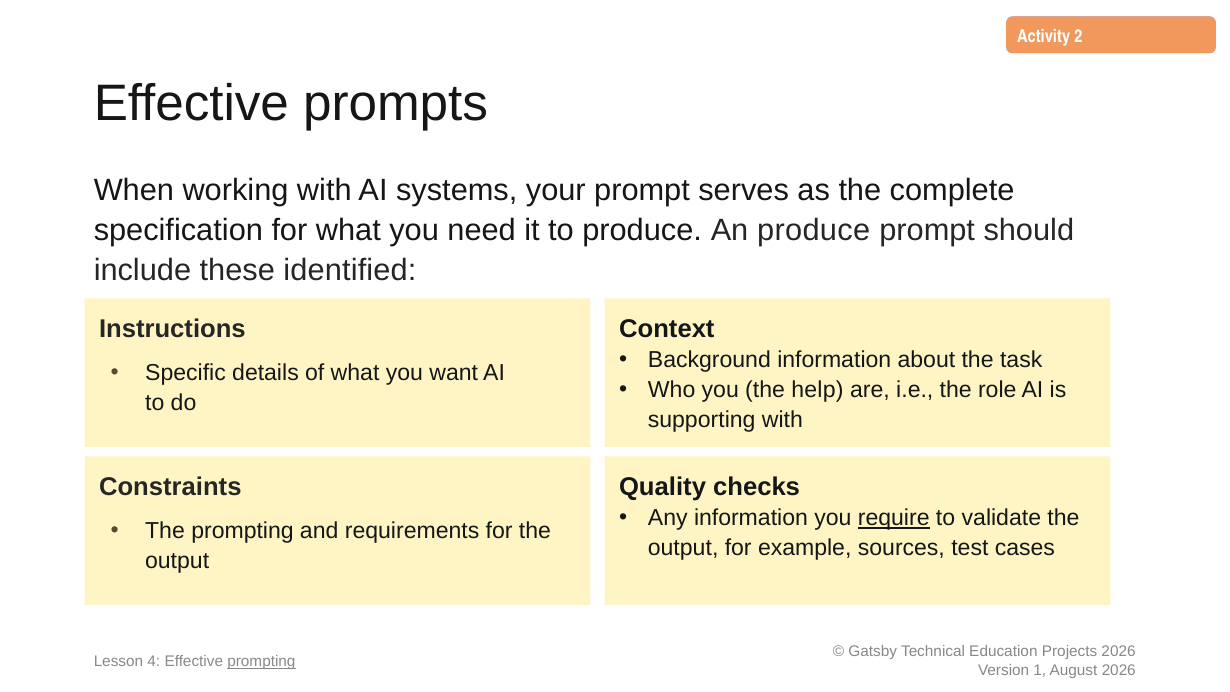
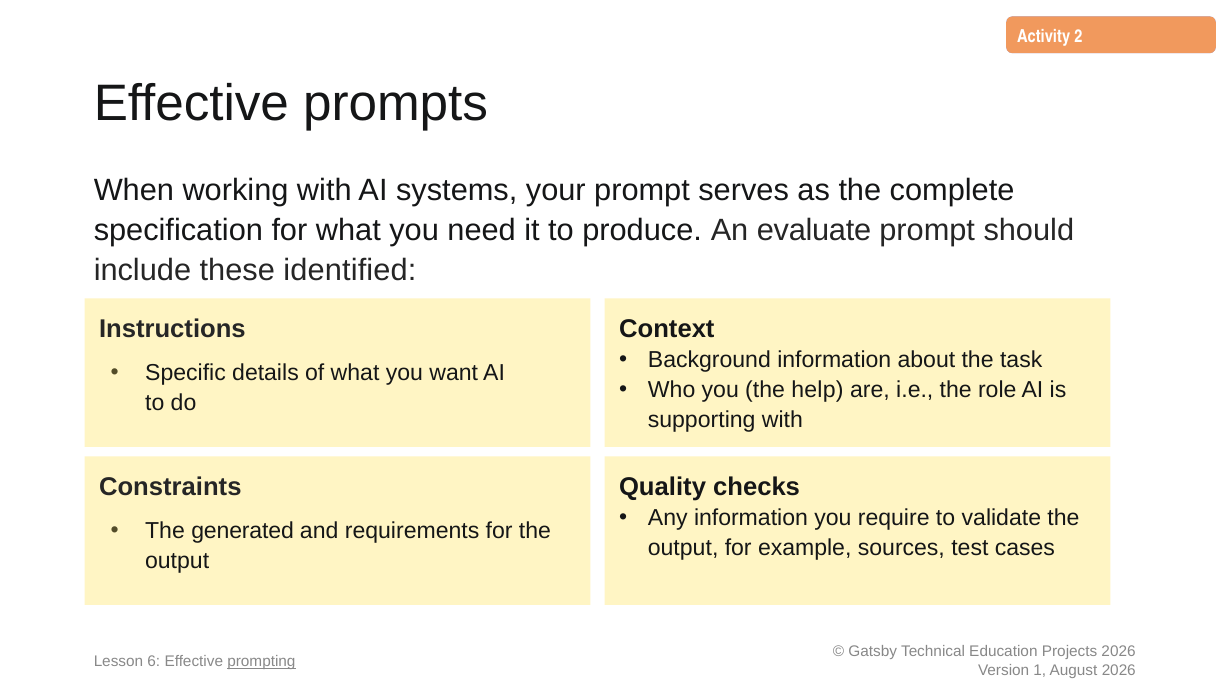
An produce: produce -> evaluate (814, 230)
require underline: present -> none (894, 518)
The prompting: prompting -> generated (243, 531)
4: 4 -> 6 (154, 661)
